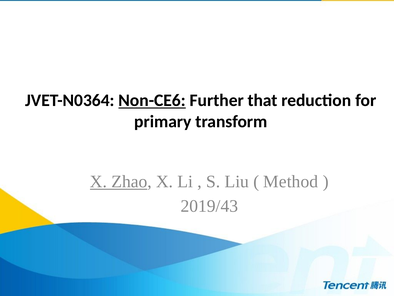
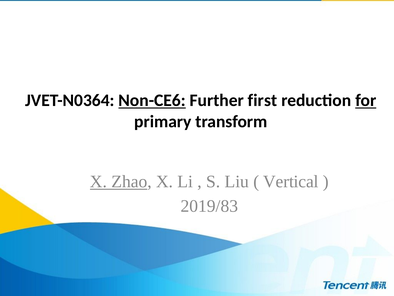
that: that -> first (262, 100)
for underline: none -> present (366, 100)
Method: Method -> Vertical (291, 181)
2019/43: 2019/43 -> 2019/83 (209, 206)
